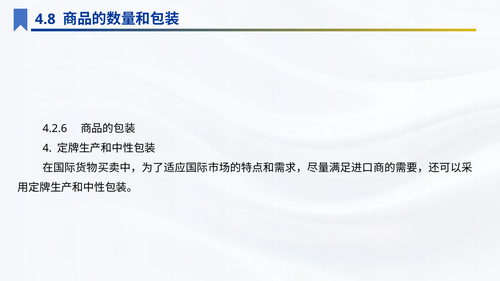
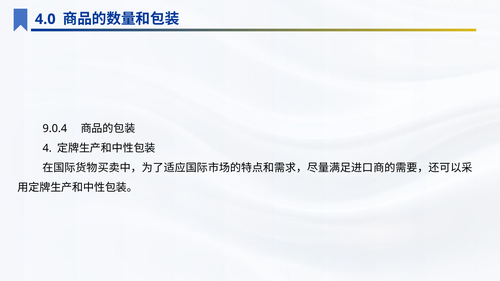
4.8: 4.8 -> 4.0 (45, 19)
4.2.6: 4.2.6 -> 9.0.4 (55, 129)
